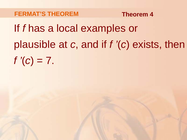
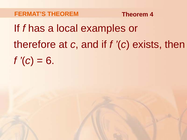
plausible: plausible -> therefore (35, 45)
7: 7 -> 6 (50, 61)
